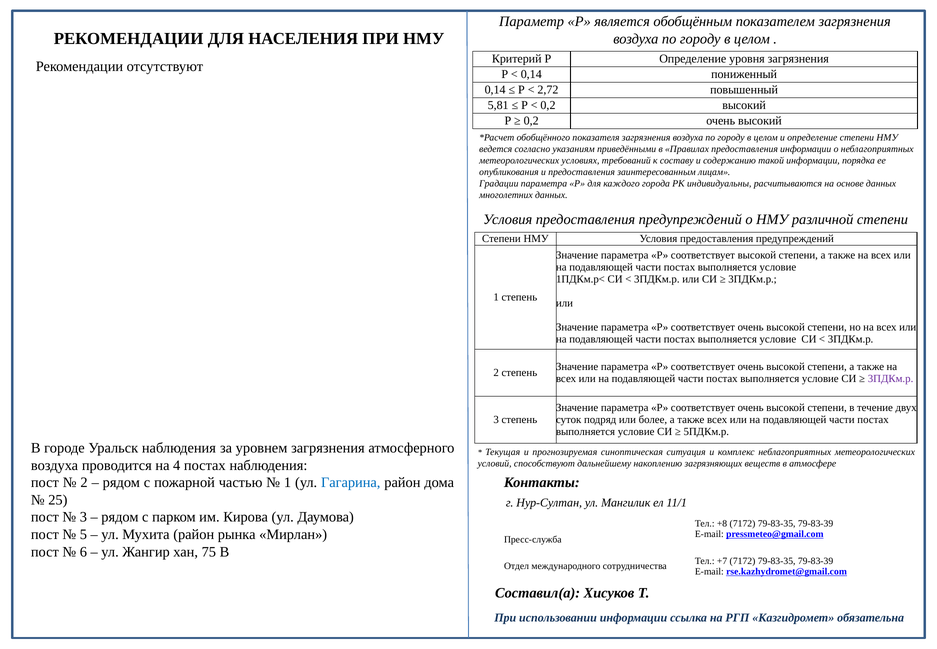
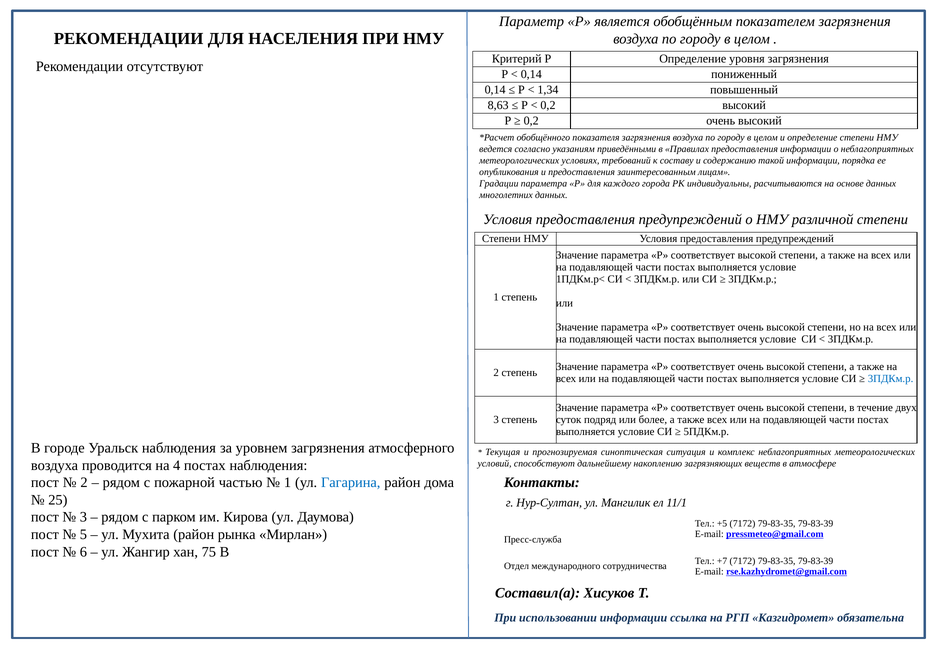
2,72: 2,72 -> 1,34 (548, 90)
5,81: 5,81 -> 8,63 (498, 105)
3ПДКм.р colour: purple -> blue (891, 379)
+8: +8 -> +5 (722, 523)
